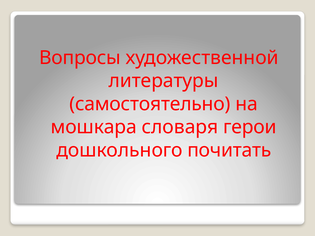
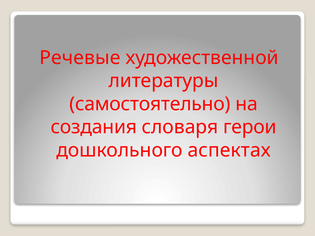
Вопросы: Вопросы -> Речевые (80, 58)
мошкара: мошкара -> создания (94, 127)
почитать: почитать -> аспектах (229, 150)
